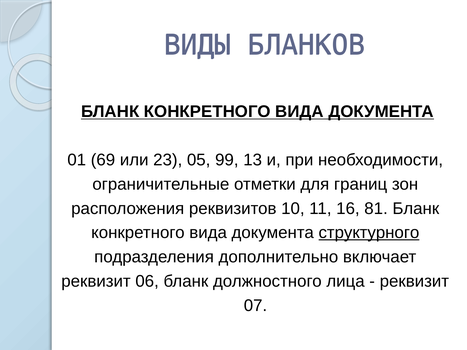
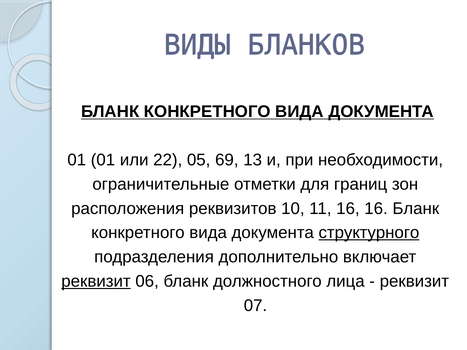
01 69: 69 -> 01 (103, 160)
23: 23 -> 22 (168, 160)
99: 99 -> 69 (227, 160)
16 81: 81 -> 16 (376, 209)
реквизит underline: none -> present (96, 281)
